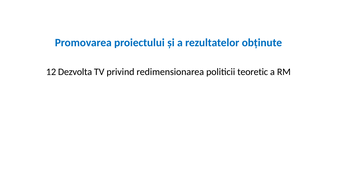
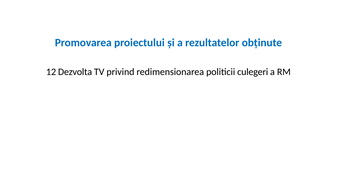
teoretic: teoretic -> culegeri (253, 72)
